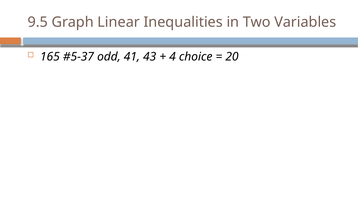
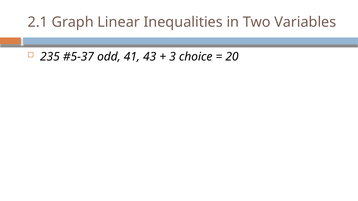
9.5: 9.5 -> 2.1 (38, 22)
165: 165 -> 235 (50, 57)
4: 4 -> 3 (173, 57)
